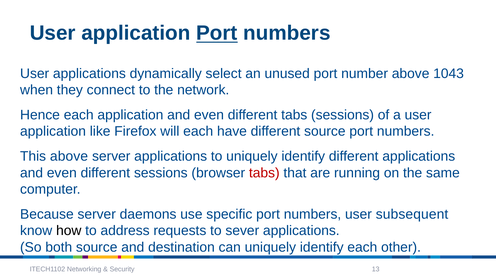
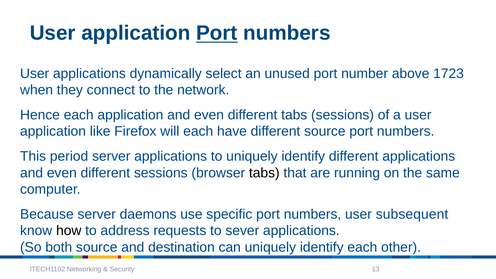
1043: 1043 -> 1723 (449, 73)
This above: above -> period (69, 156)
tabs colour: red -> black (264, 173)
